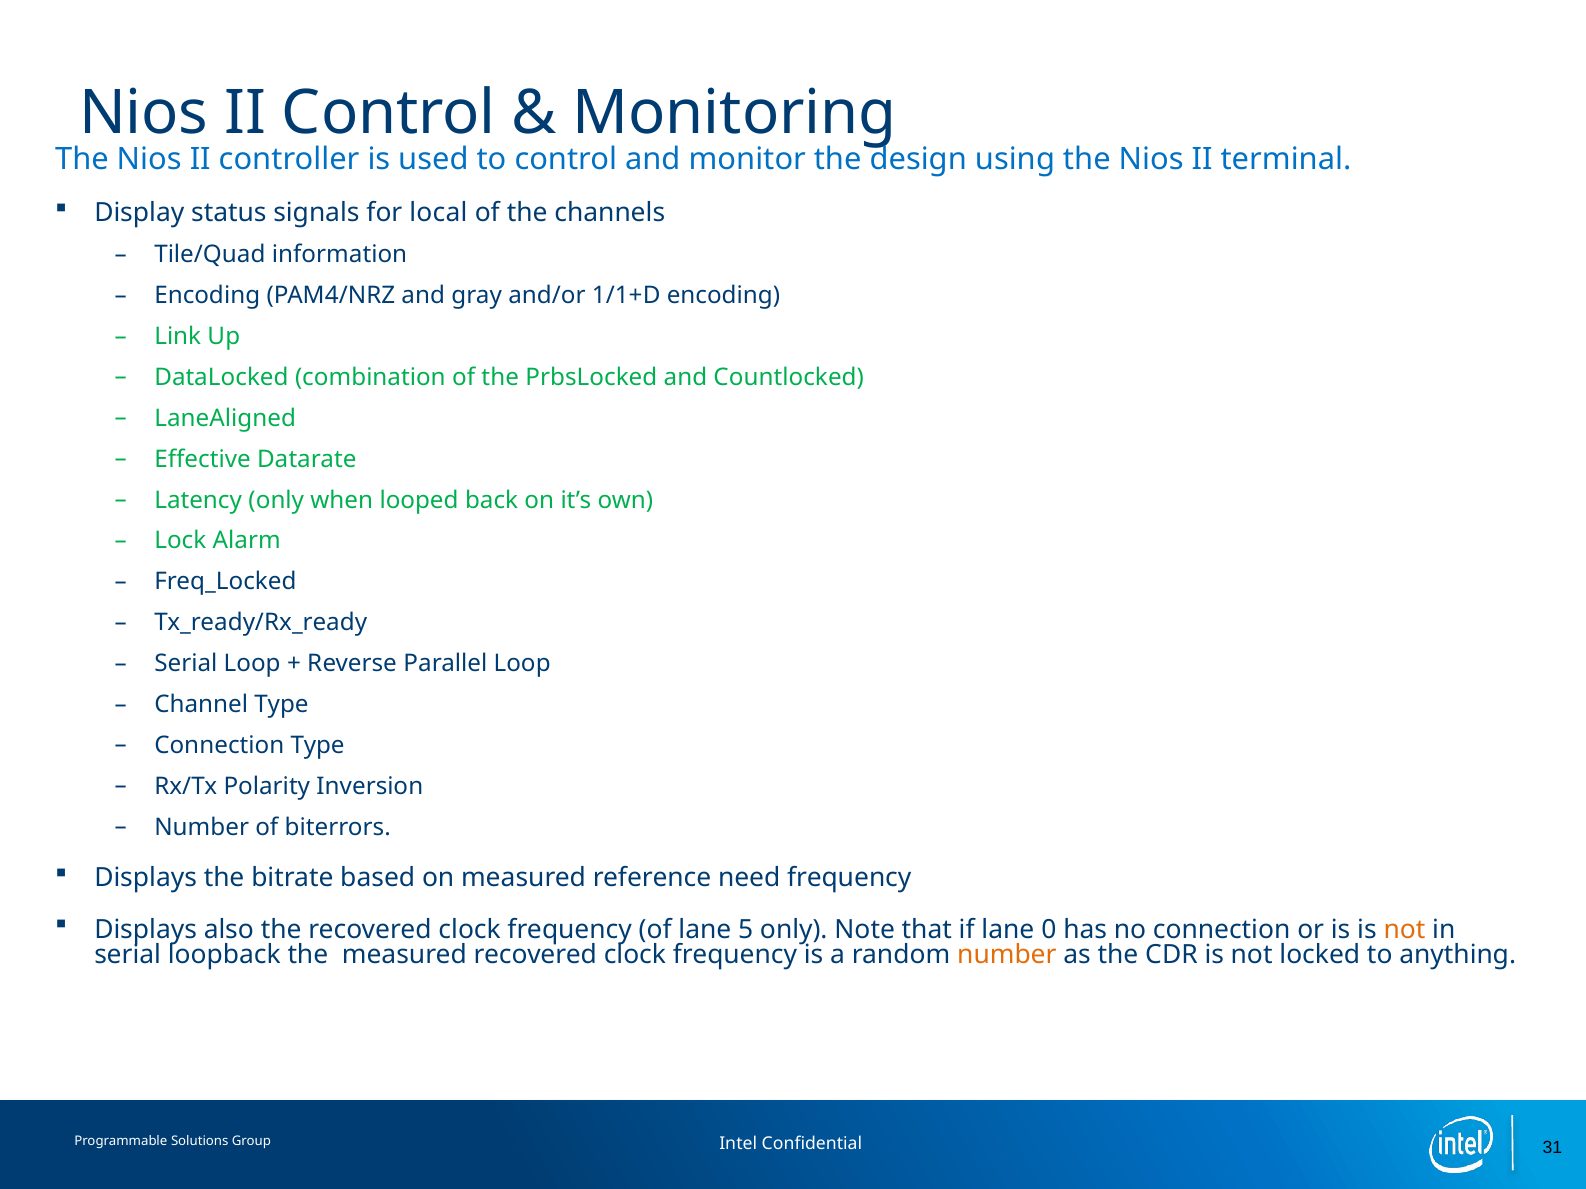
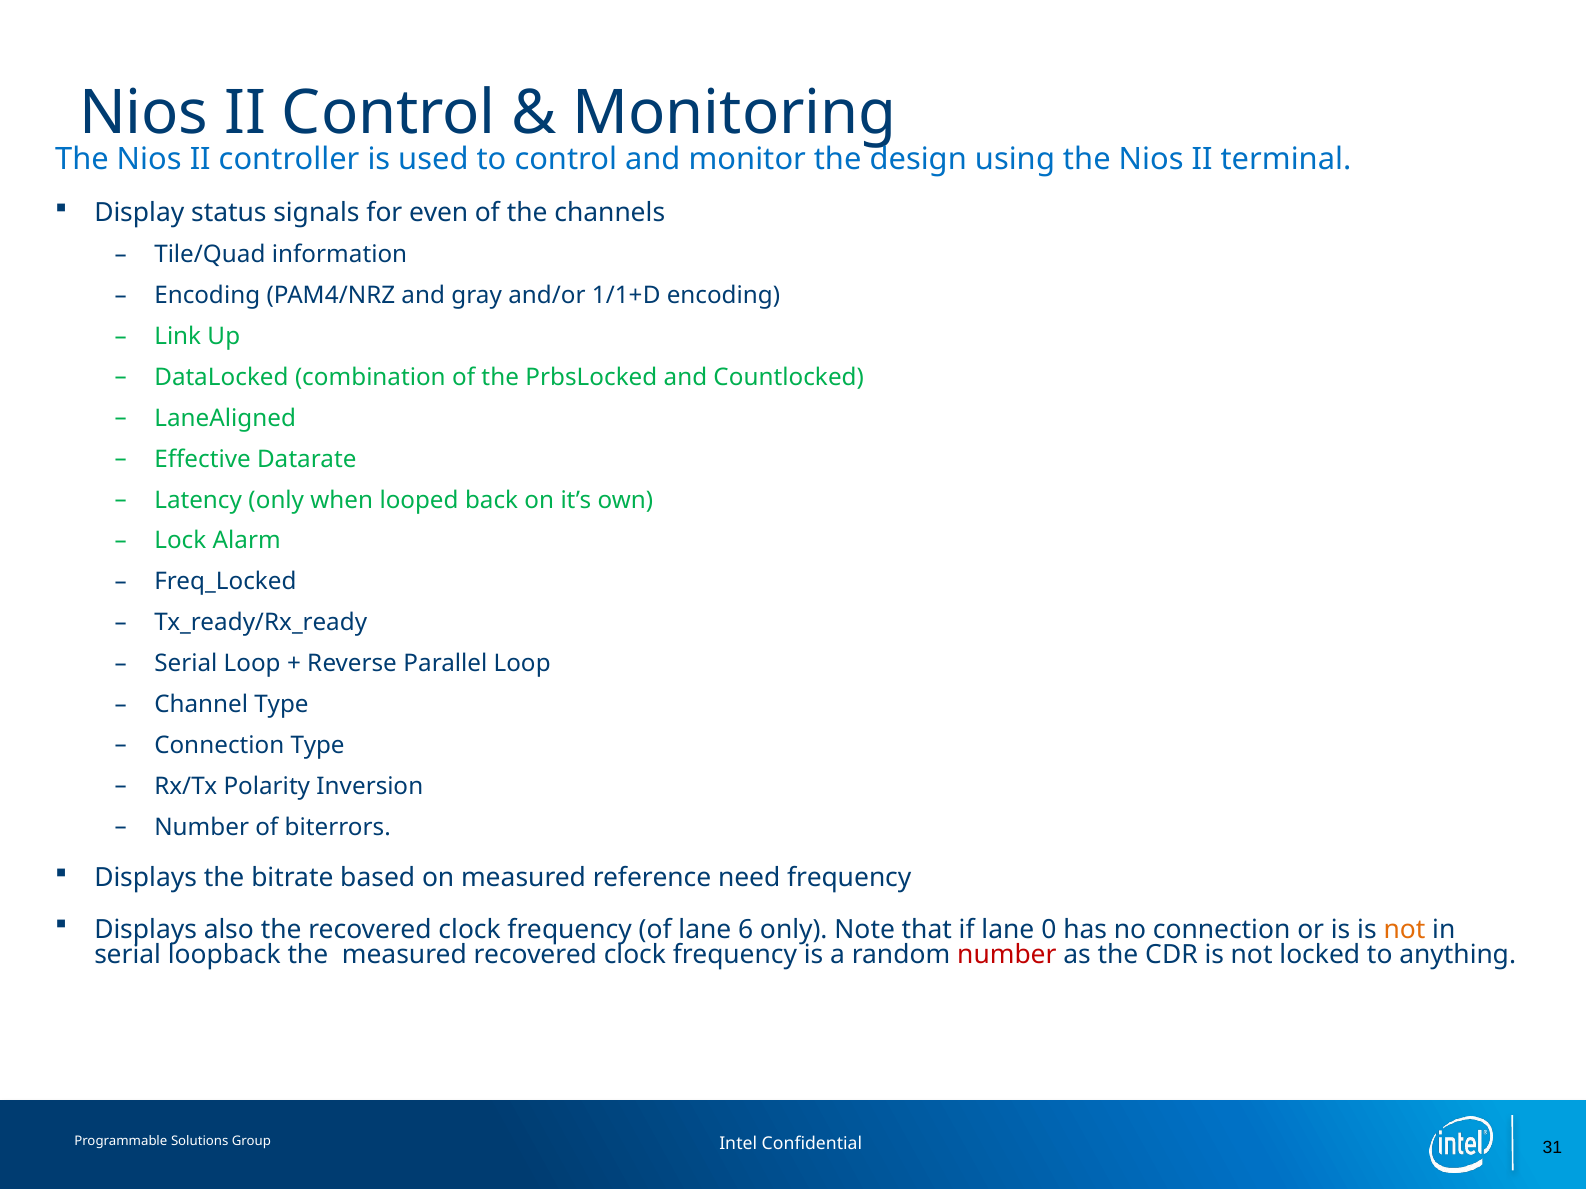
local: local -> even (439, 213)
5: 5 -> 6 (746, 930)
number colour: orange -> red (1007, 955)
